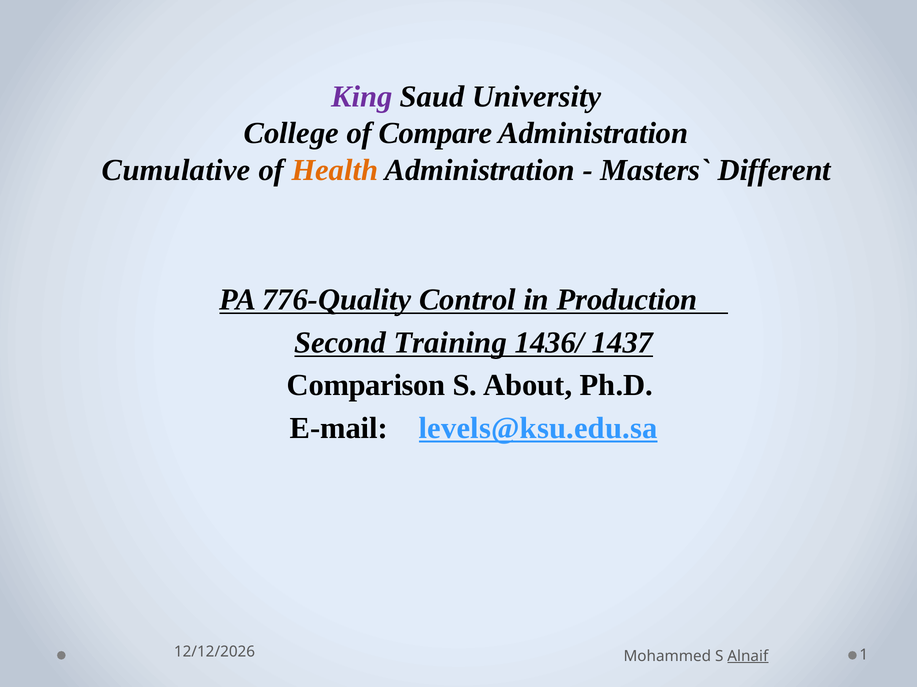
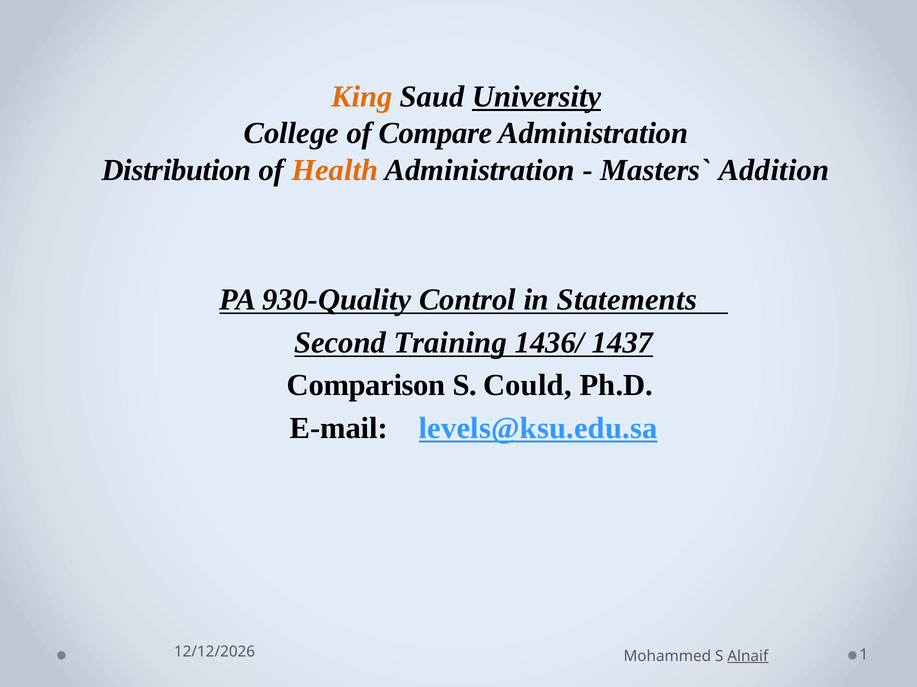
King colour: purple -> orange (362, 97)
University underline: none -> present (537, 97)
Cumulative: Cumulative -> Distribution (176, 170)
Different: Different -> Addition (774, 170)
776-Quality: 776-Quality -> 930-Quality (337, 300)
Production: Production -> Statements (627, 300)
About: About -> Could (527, 386)
